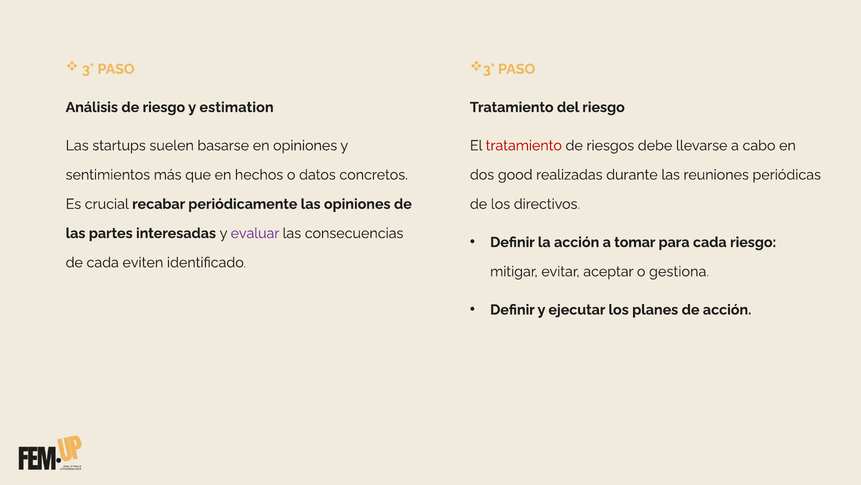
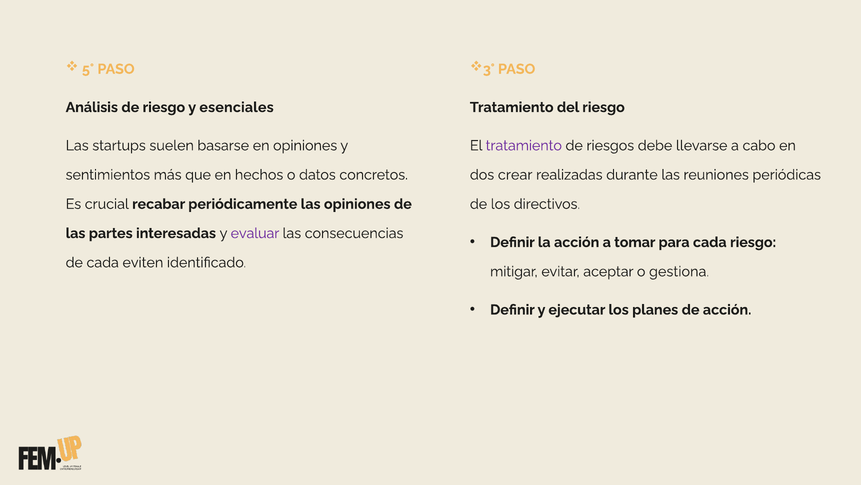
3°: 3° -> 5° (88, 69)
estimation: estimation -> esenciales (237, 107)
tratamiento colour: red -> purple (524, 145)
good: good -> crear (515, 175)
